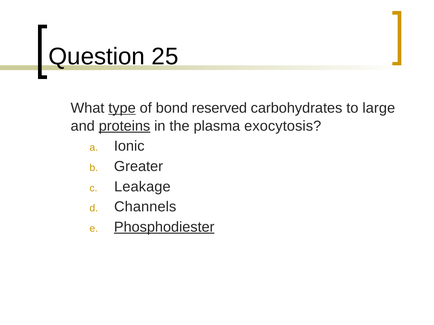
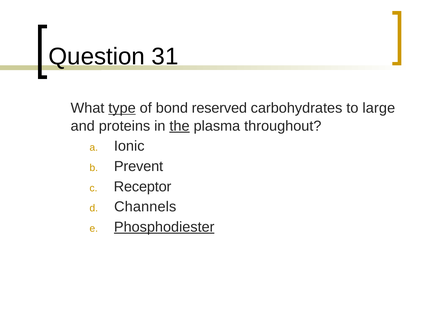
25: 25 -> 31 (165, 57)
proteins underline: present -> none (124, 126)
the underline: none -> present (180, 126)
exocytosis: exocytosis -> throughout (283, 126)
Greater: Greater -> Prevent (139, 167)
Leakage: Leakage -> Receptor (143, 187)
